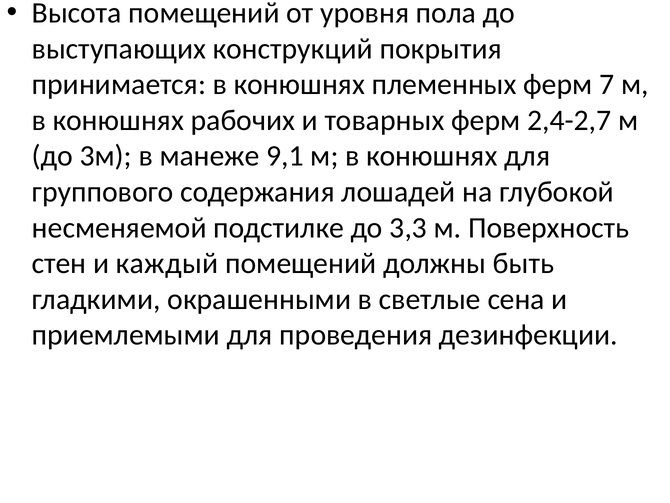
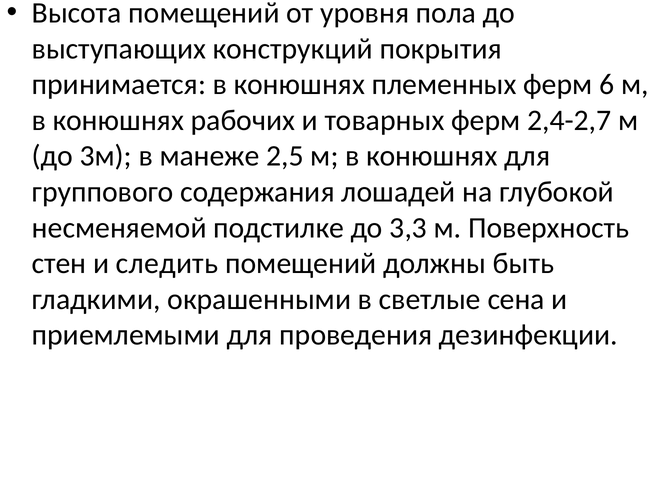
7: 7 -> 6 (607, 84)
9,1: 9,1 -> 2,5 (285, 156)
каждый: каждый -> следить (167, 263)
